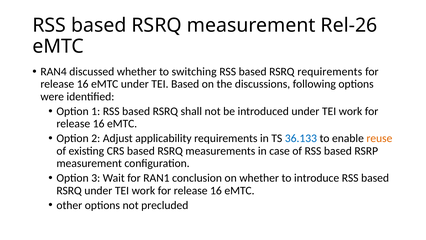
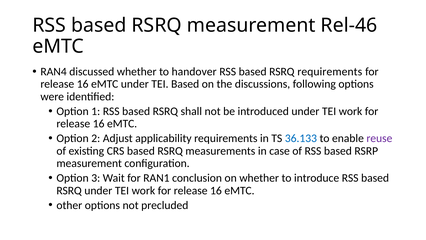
Rel-26: Rel-26 -> Rel-46 (349, 25)
switching: switching -> handover (194, 72)
reuse colour: orange -> purple (379, 138)
